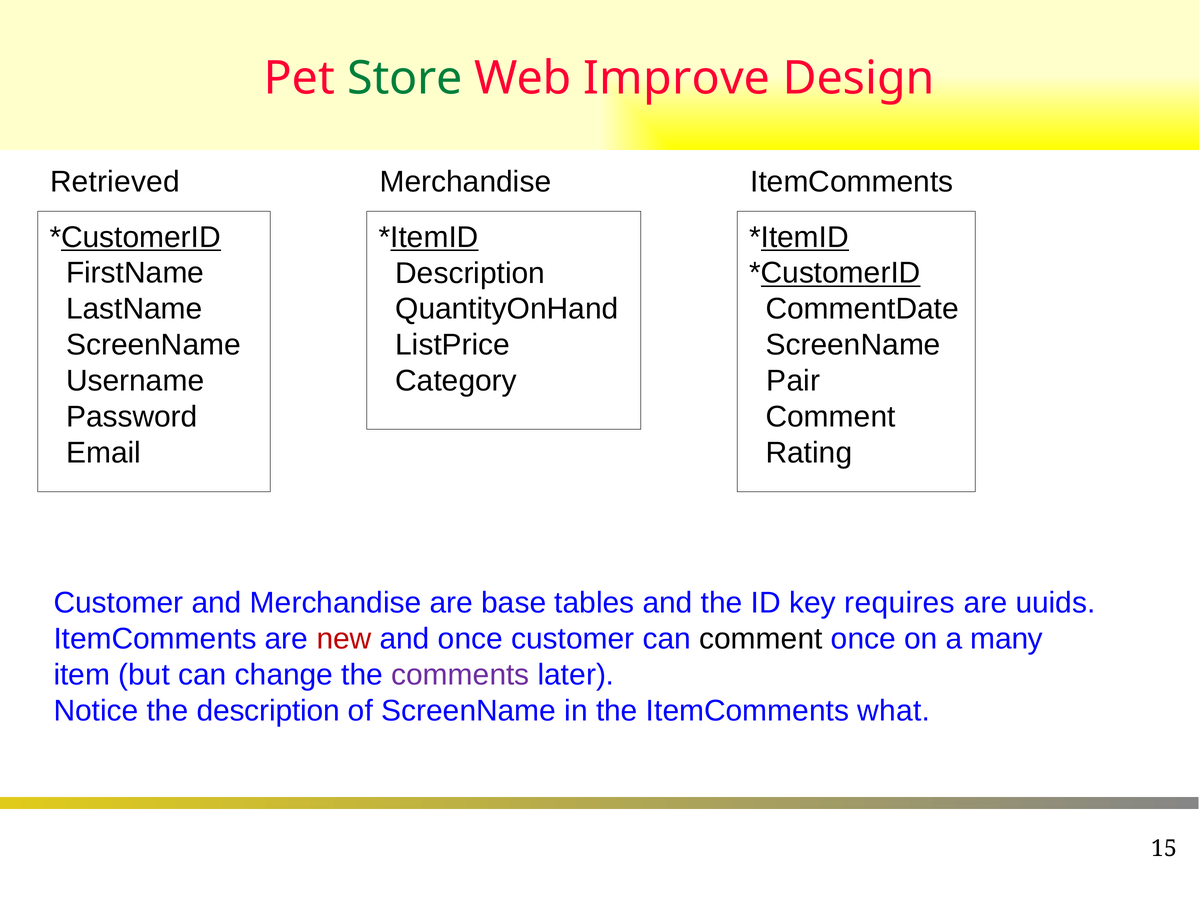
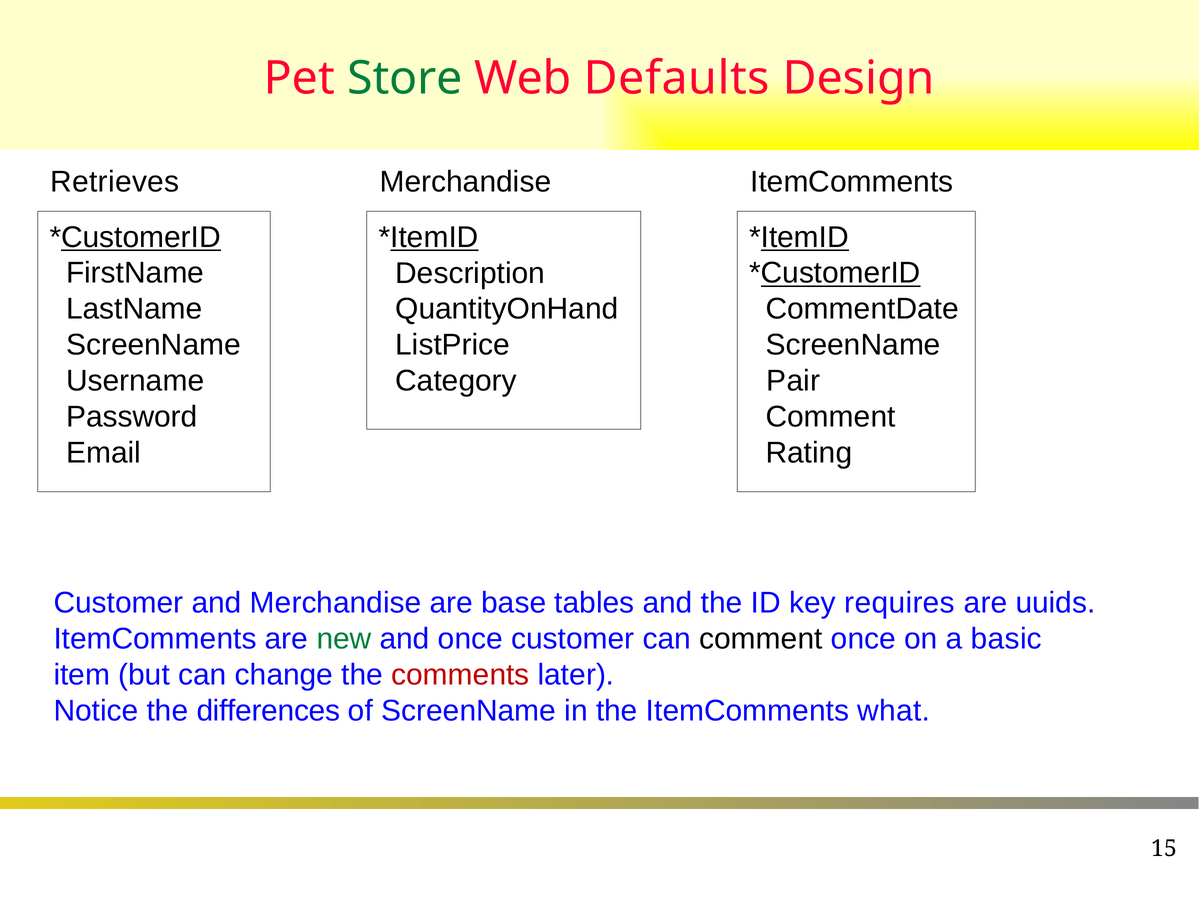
Improve: Improve -> Defaults (677, 78)
Retrieved: Retrieved -> Retrieves (115, 182)
new colour: red -> green (344, 639)
many: many -> basic (1006, 639)
comments colour: purple -> red (460, 675)
the description: description -> differences (268, 711)
